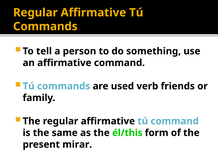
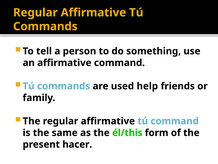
verb: verb -> help (147, 86)
mirar: mirar -> hacer (77, 144)
